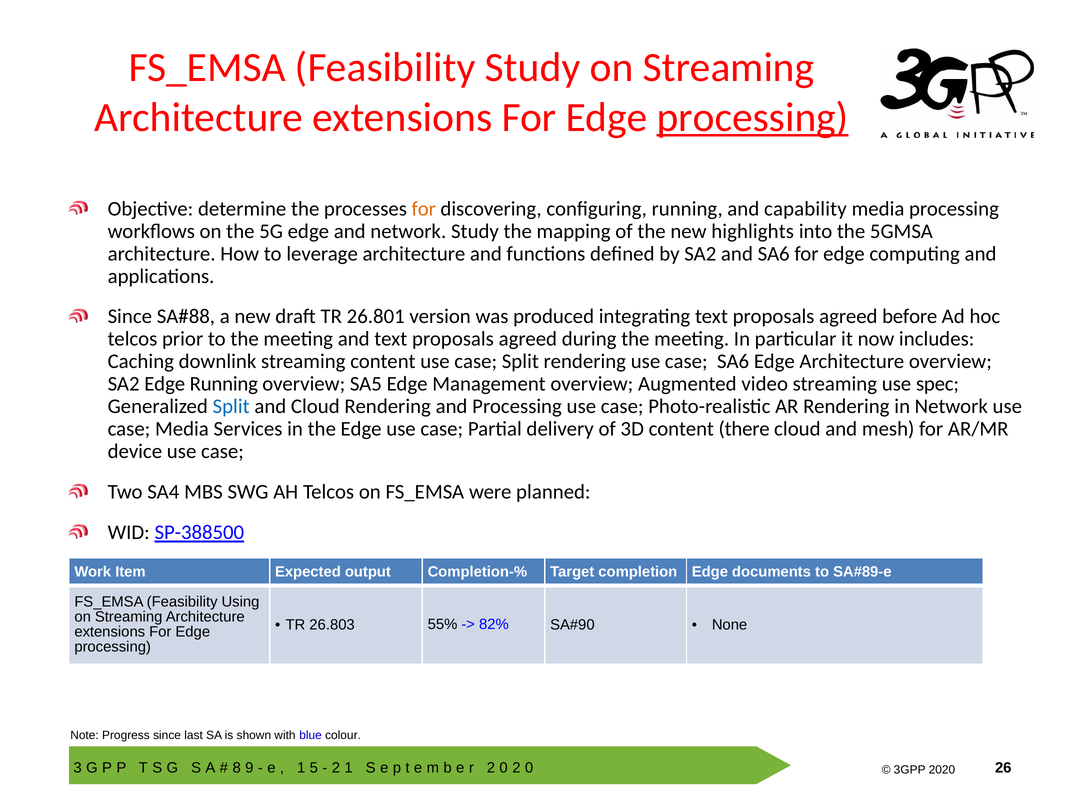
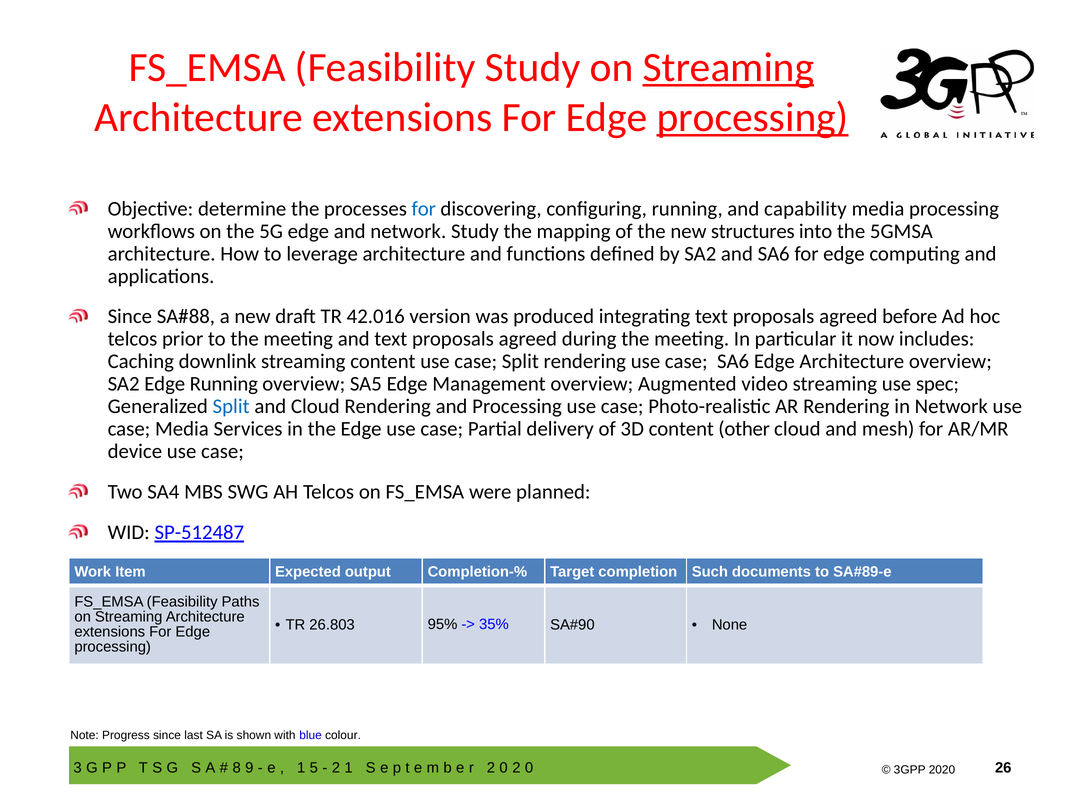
Streaming underline: none -> present (729, 67)
for colour: orange -> blue (424, 209)
highlights: highlights -> structures (753, 231)
26.801: 26.801 -> 42.016 (376, 316)
there: there -> other (744, 429)
SP-388500: SP-388500 -> SP-512487 (199, 532)
completion Edge: Edge -> Such (710, 571)
Using: Using -> Paths (240, 601)
55%: 55% -> 95% (443, 624)
82%: 82% -> 35% (494, 624)
